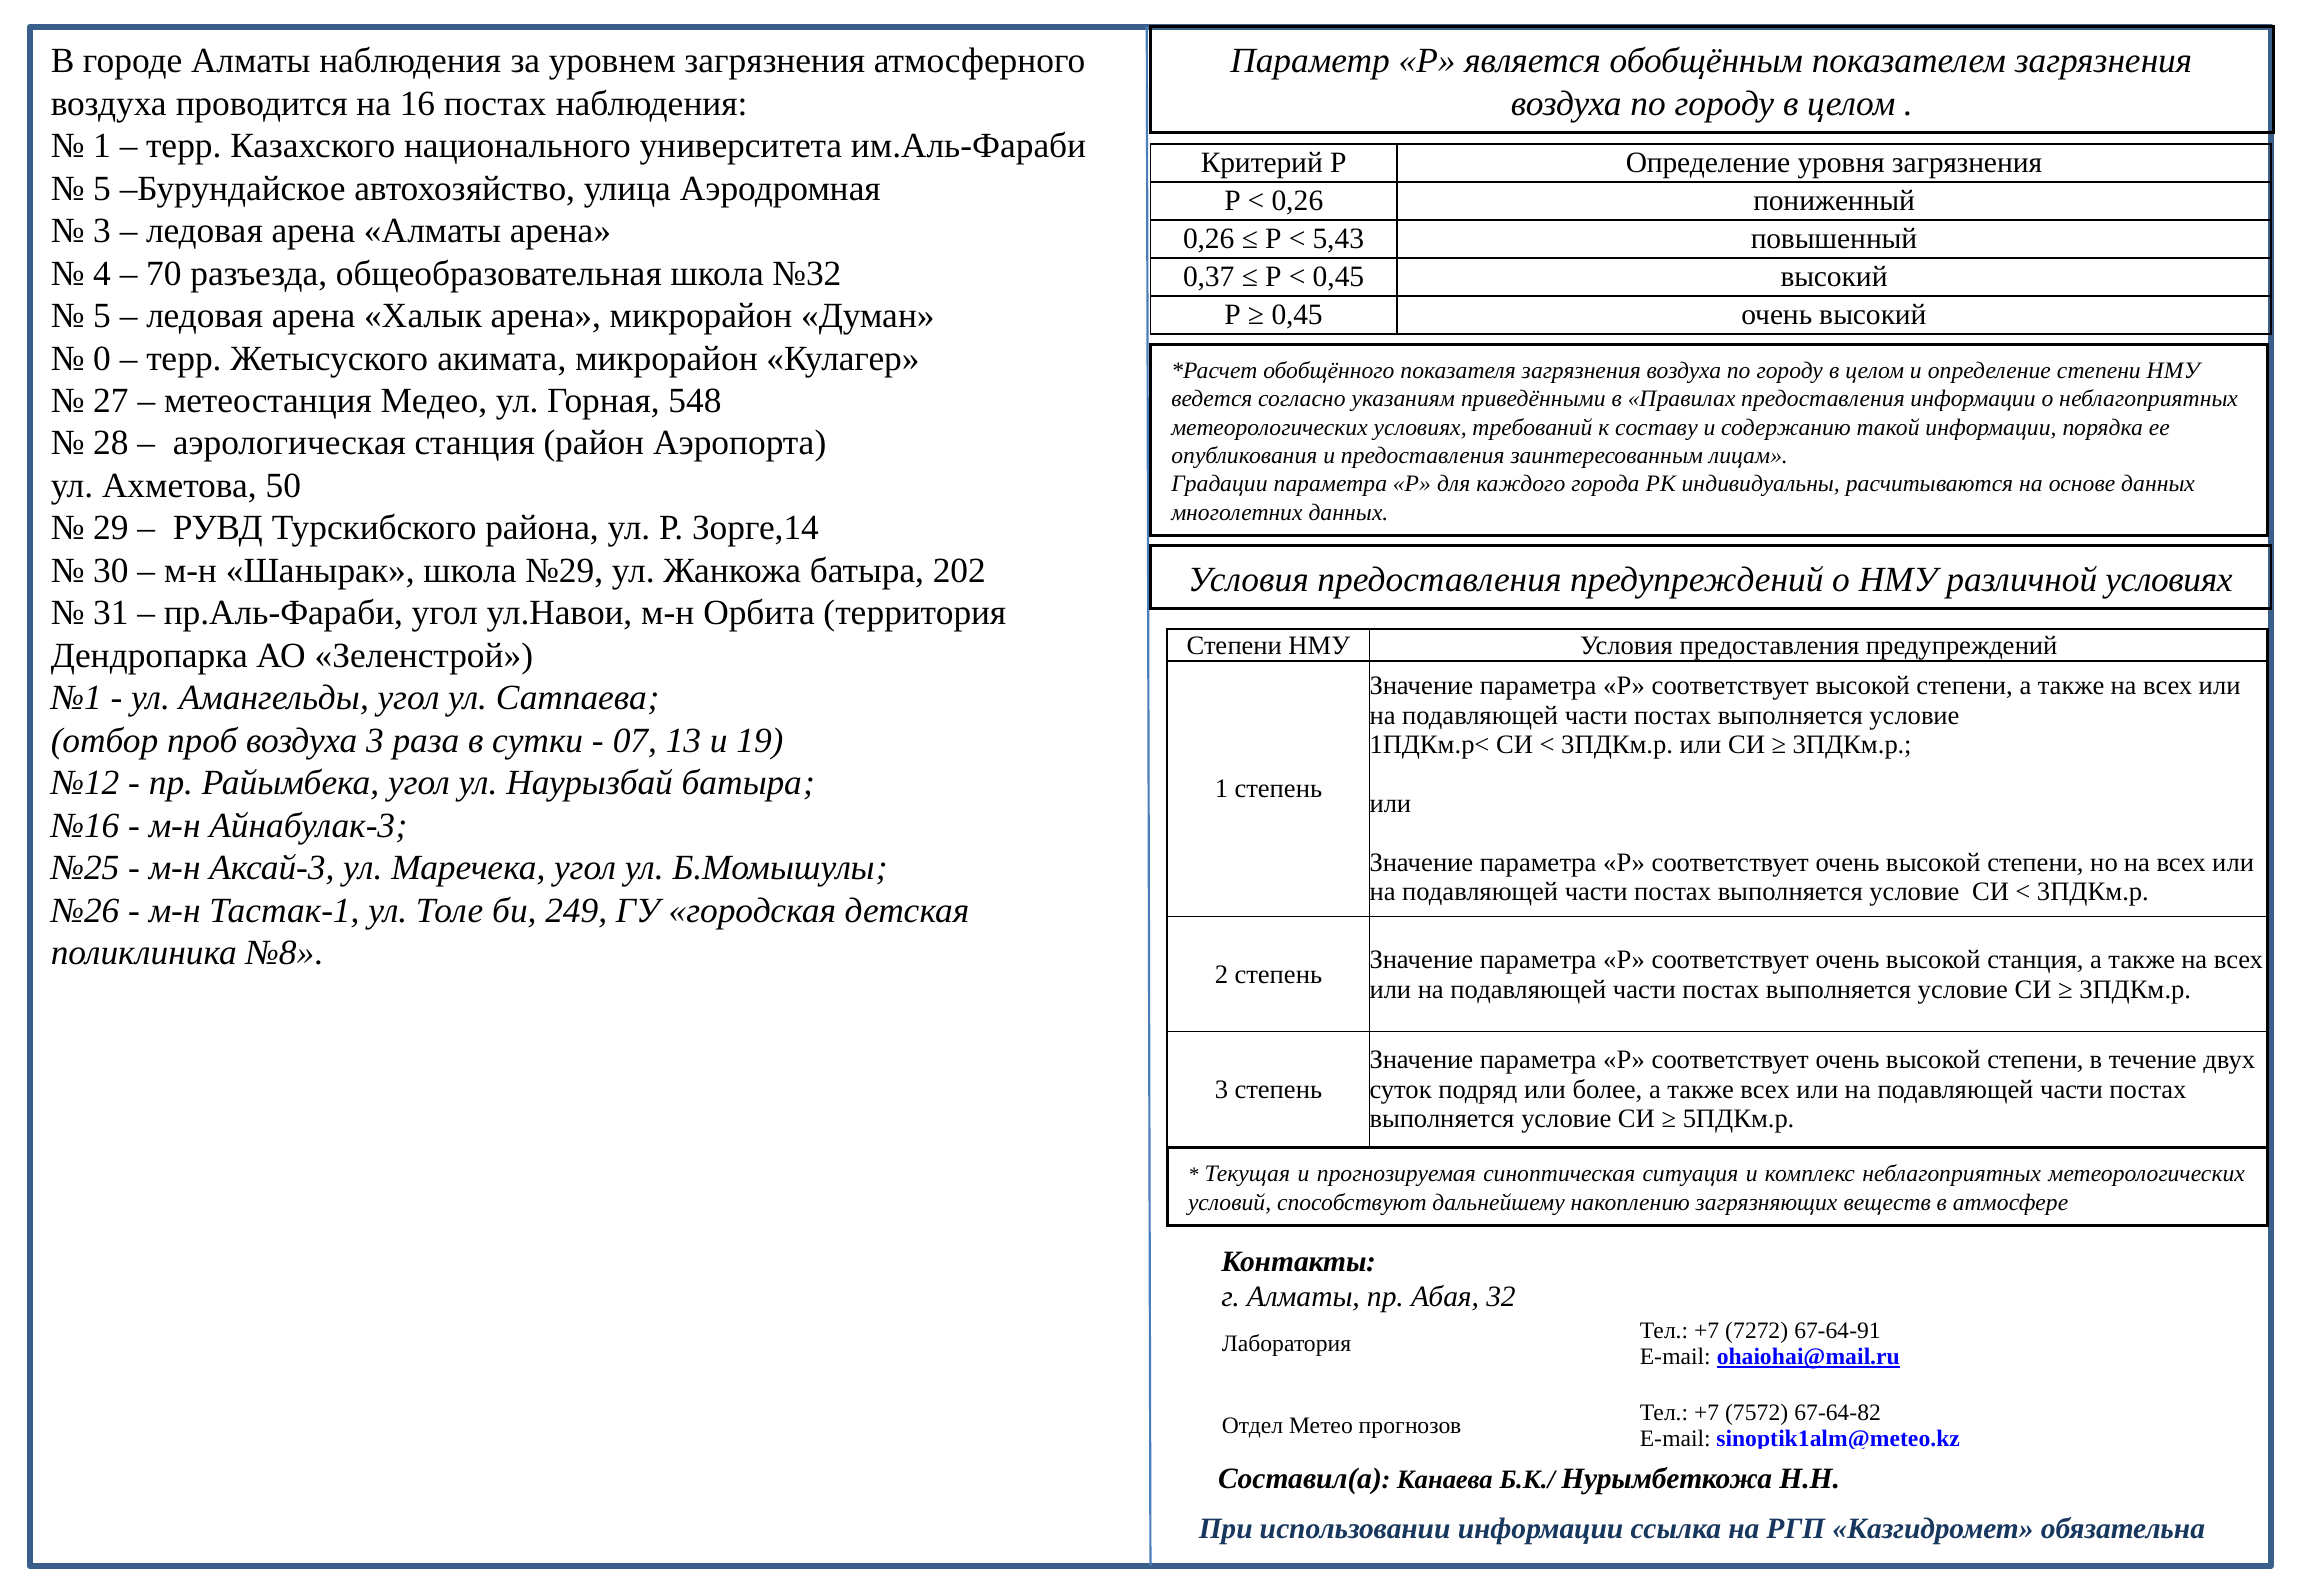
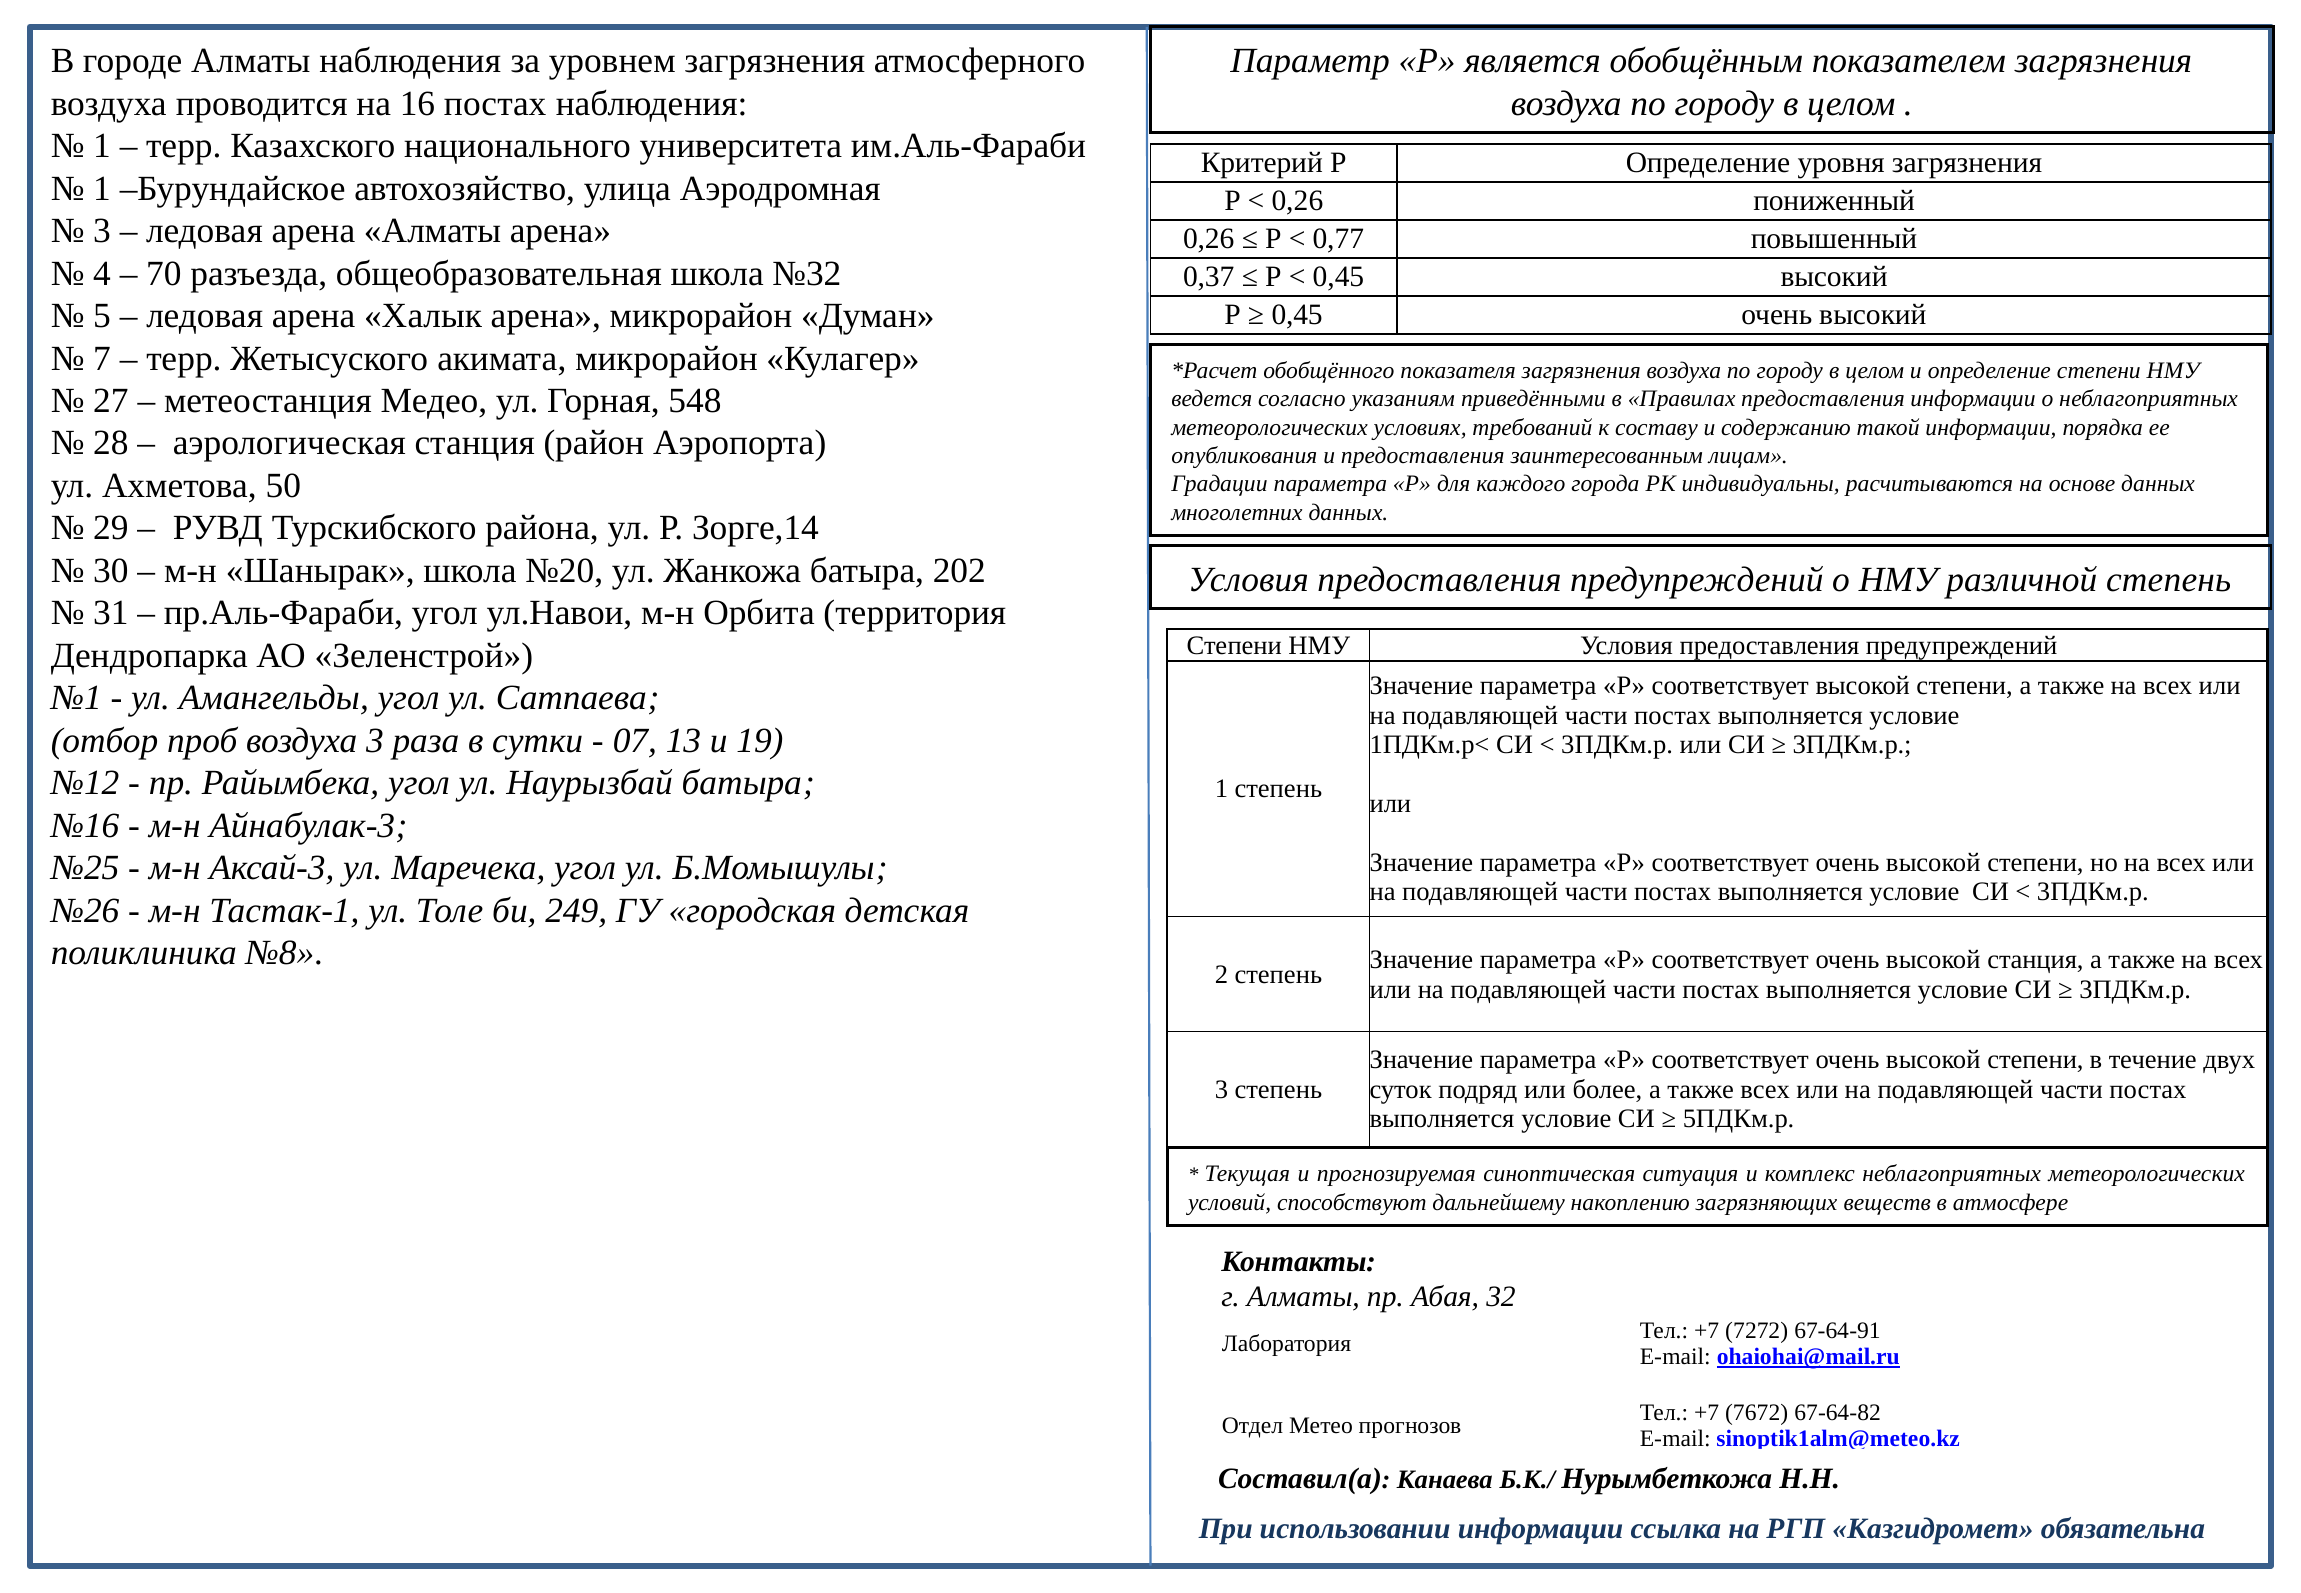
5: 5 -> 1 (102, 188)
5,43: 5,43 -> 0,77 (1338, 239)
0: 0 -> 7 (102, 358)
№29: №29 -> №20 (564, 571)
различной условиях: условиях -> степень (2169, 580)
7572: 7572 -> 7672 (1757, 1413)
